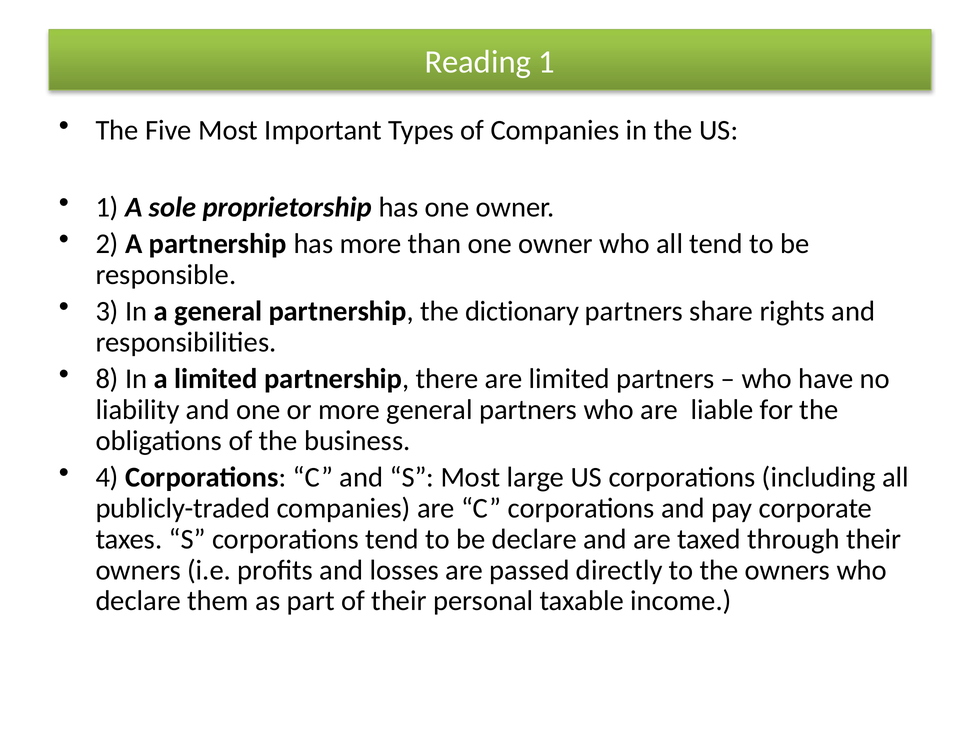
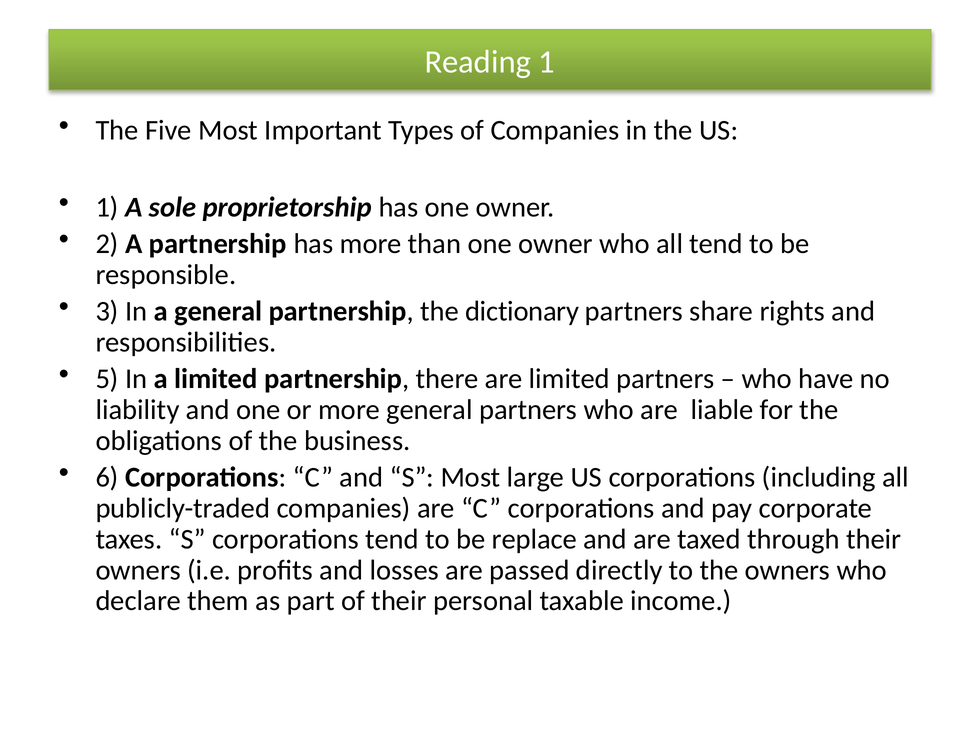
8: 8 -> 5 (107, 379)
4: 4 -> 6 (107, 478)
be declare: declare -> replace (534, 539)
